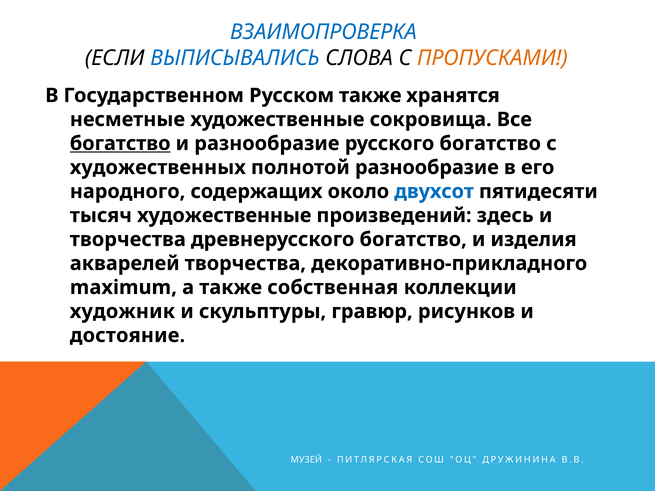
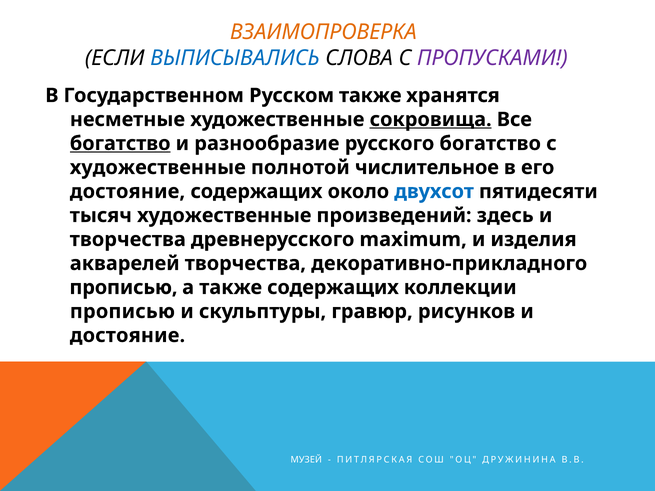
ВЗАИМОПРОВЕРКА colour: blue -> orange (323, 32)
ПРОПУСКАМИ colour: orange -> purple (492, 58)
сокровища underline: none -> present (431, 120)
художественных: художественных -> художественные (158, 168)
полнотой разнообразие: разнообразие -> числительное (427, 168)
народного: народного -> достояние (127, 192)
древнерусского богатство: богатство -> maximum (413, 240)
maximum: maximum -> прописью (123, 288)
также собственная: собственная -> содержащих (333, 288)
художник: художник -> прописью (122, 312)
